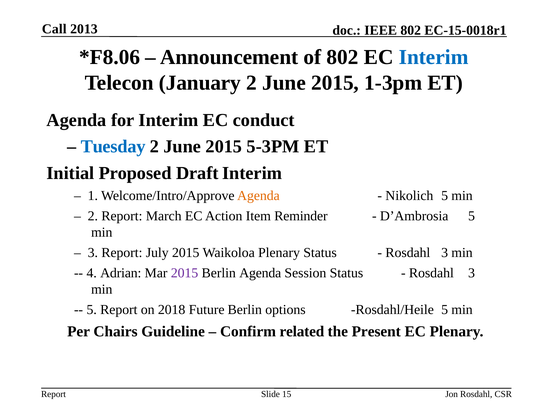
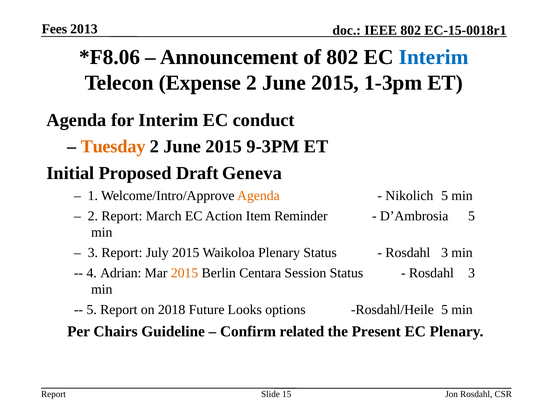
Call: Call -> Fees (54, 29)
January: January -> Expense (200, 83)
Tuesday colour: blue -> orange (113, 147)
5-3PM: 5-3PM -> 9-3PM (273, 147)
Draft Interim: Interim -> Geneva (252, 173)
2015 colour: purple -> orange (185, 273)
Berlin Agenda: Agenda -> Centara (260, 273)
Future Berlin: Berlin -> Looks (245, 310)
